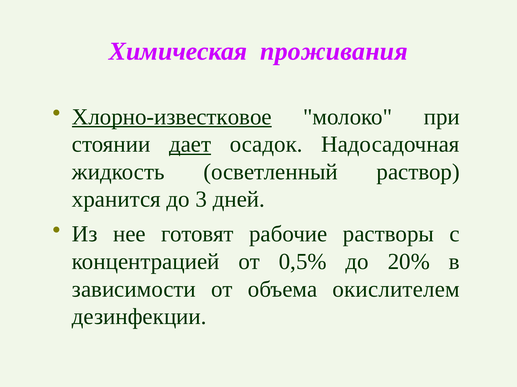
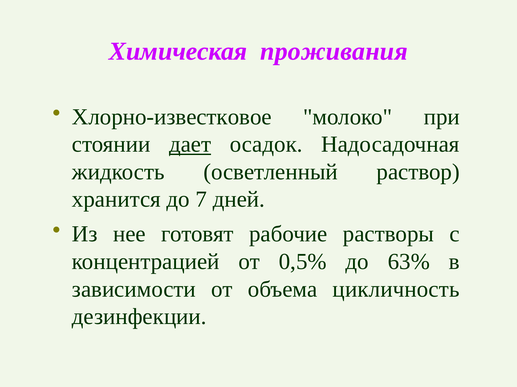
Хлорно-известковое underline: present -> none (172, 117)
3: 3 -> 7 (201, 200)
20%: 20% -> 63% (409, 262)
окислителем: окислителем -> цикличность (396, 290)
